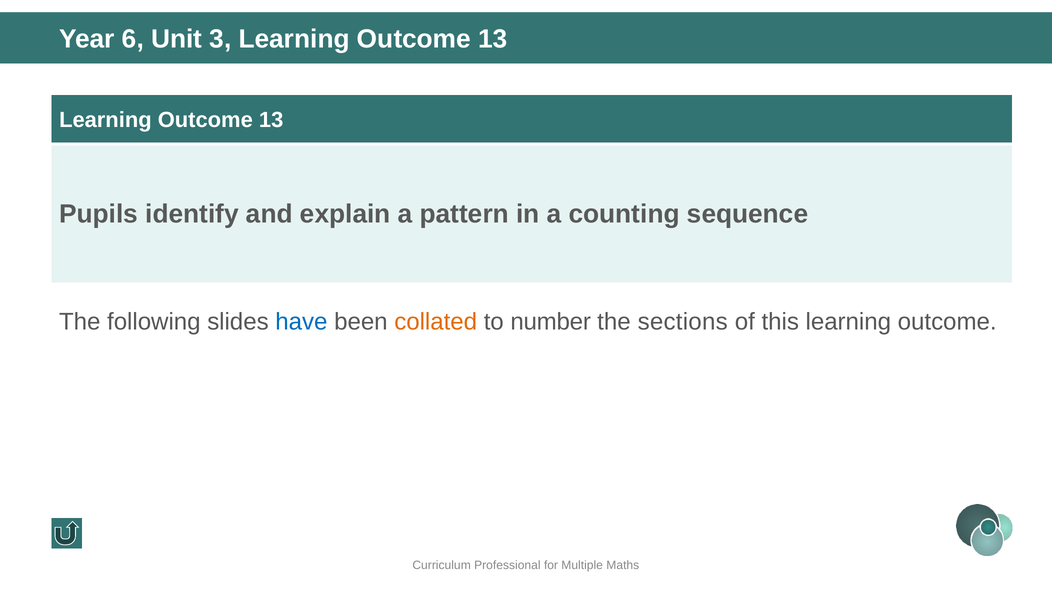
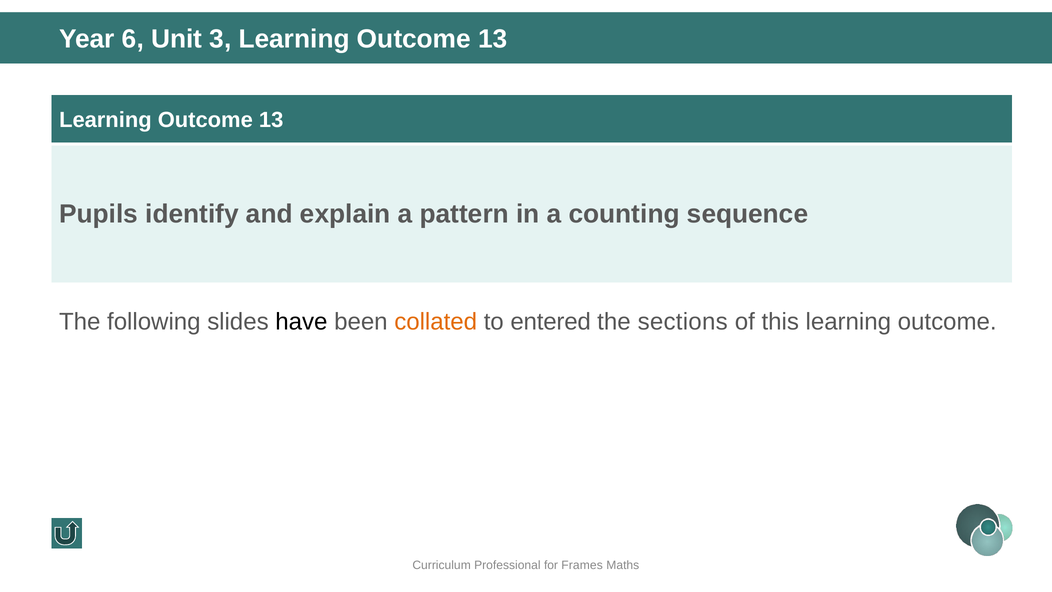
have colour: blue -> black (301, 322)
number: number -> entered (551, 322)
Multiple: Multiple -> Frames (582, 565)
